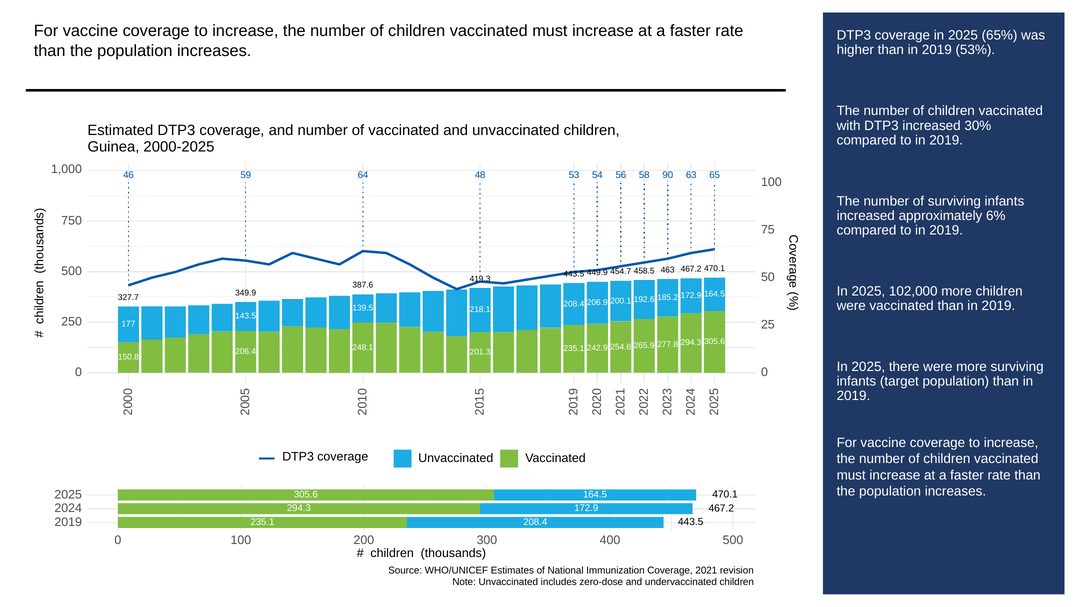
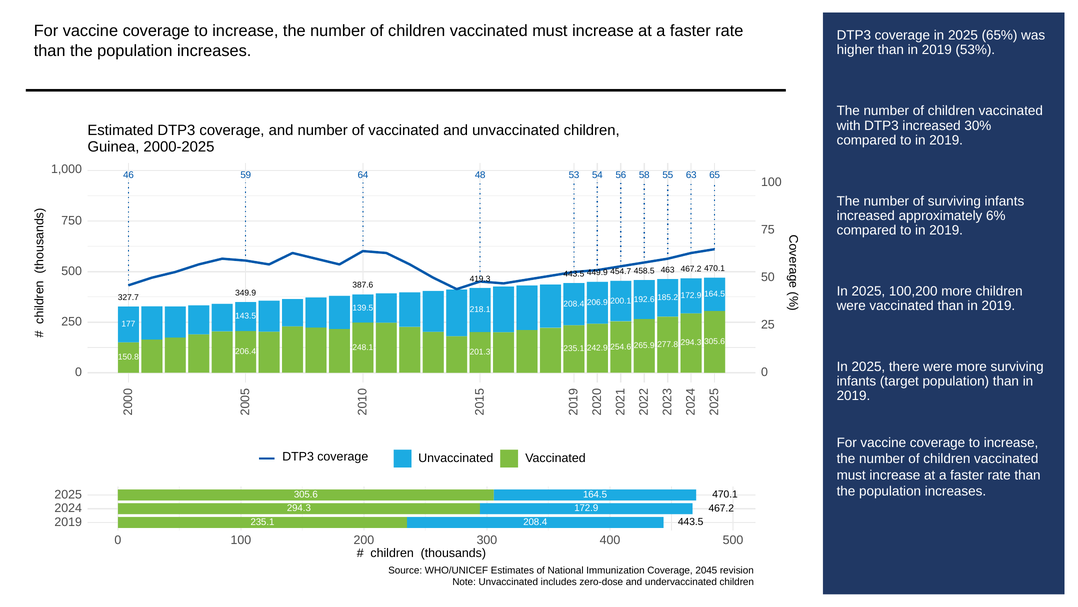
90: 90 -> 55 (668, 175)
102,000: 102,000 -> 100,200 (913, 291)
2021: 2021 -> 2045 (706, 570)
